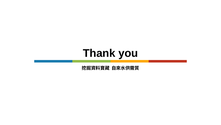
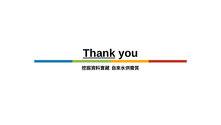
Thank underline: none -> present (99, 53)
